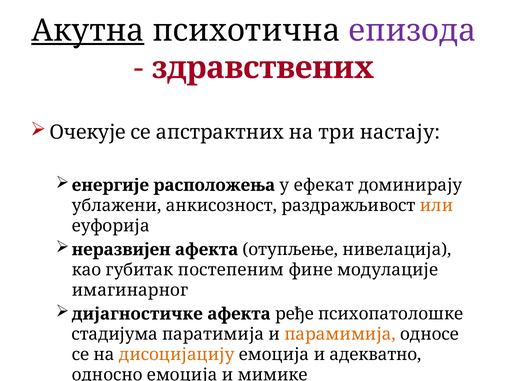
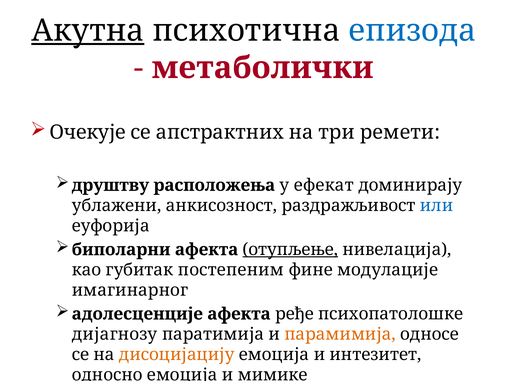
епизода colour: purple -> blue (412, 31)
здравствених: здравствених -> метаболички (263, 68)
настају: настају -> ремети (400, 132)
енергије: енергије -> друштву (110, 185)
или colour: orange -> blue (436, 206)
неразвијен: неразвијен -> биполарни (121, 250)
отупљење underline: none -> present (290, 250)
дијагностичке: дијагностичке -> адолесценције (137, 314)
стадијума: стадијума -> дијагнозу (115, 334)
адекватно: адекватно -> интезитет (375, 355)
